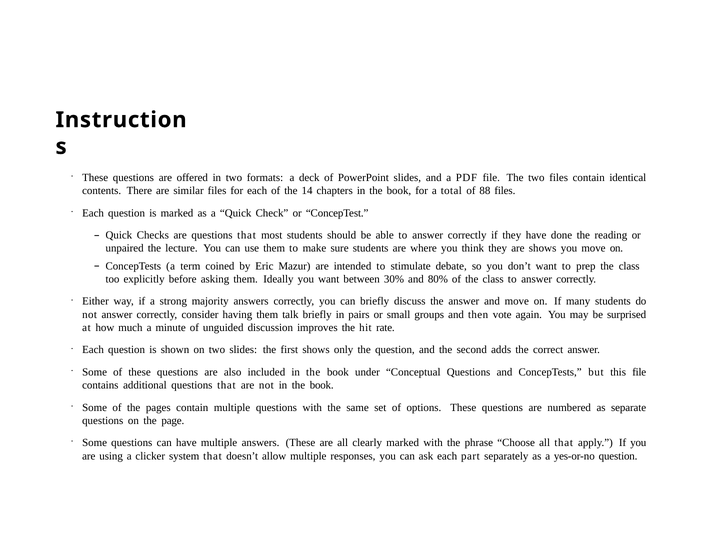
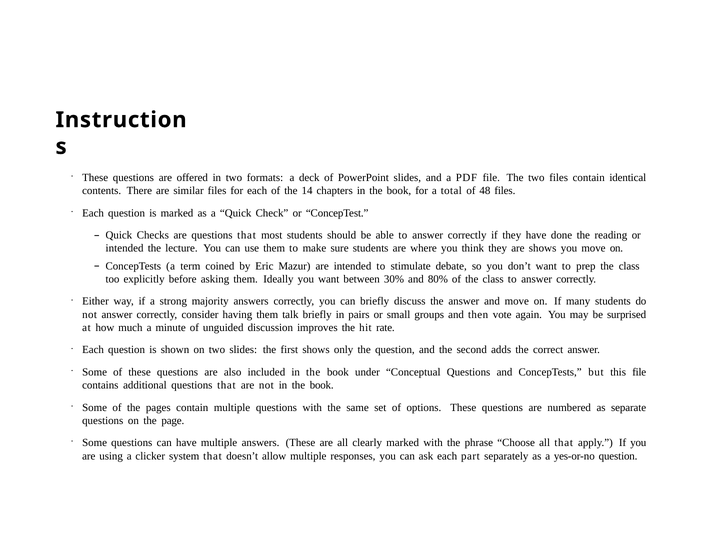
88: 88 -> 48 (485, 191)
unpaired: unpaired -> intended (125, 248)
